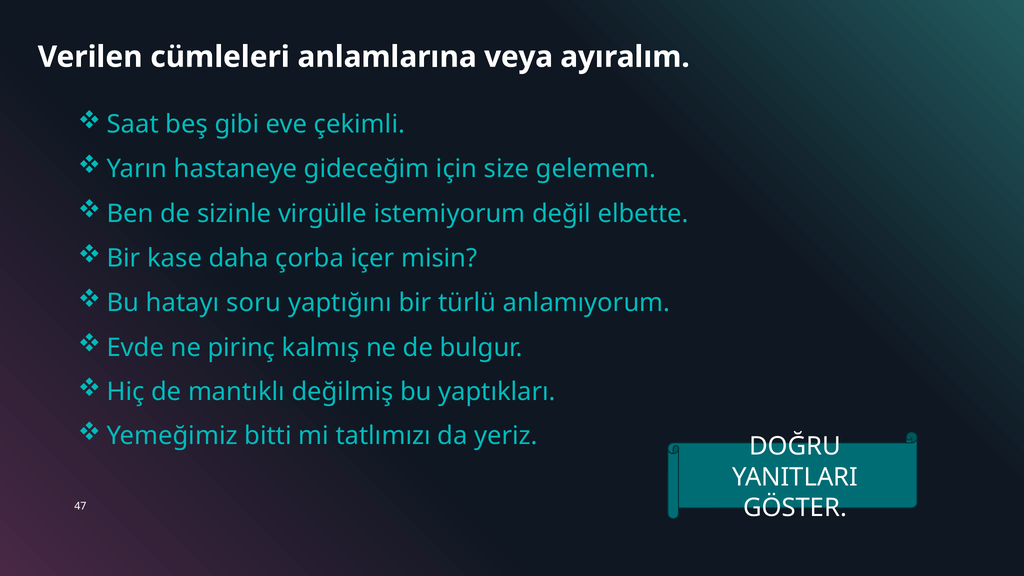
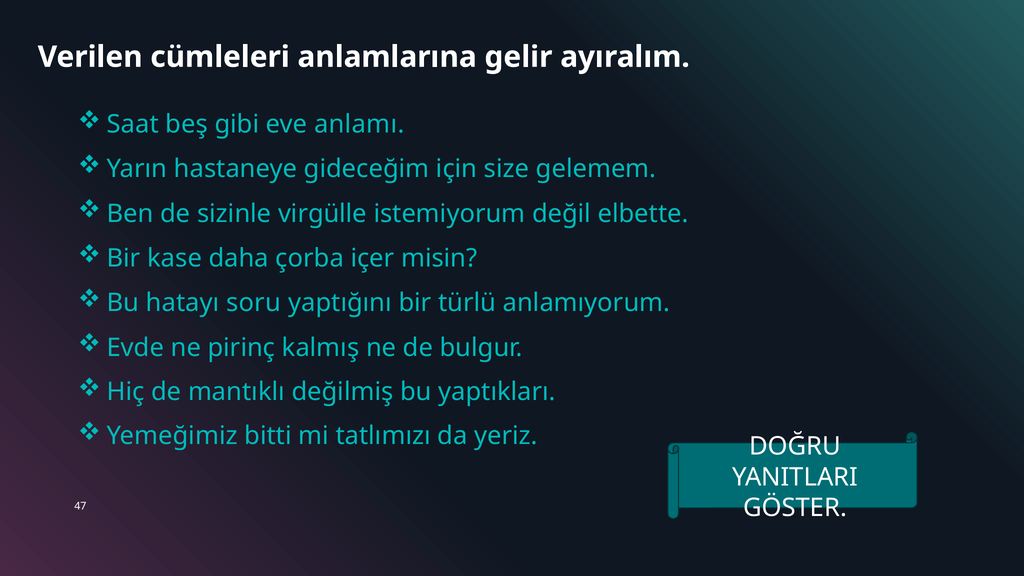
veya: veya -> gelir (518, 57)
çekimli: çekimli -> anlamı (359, 124)
